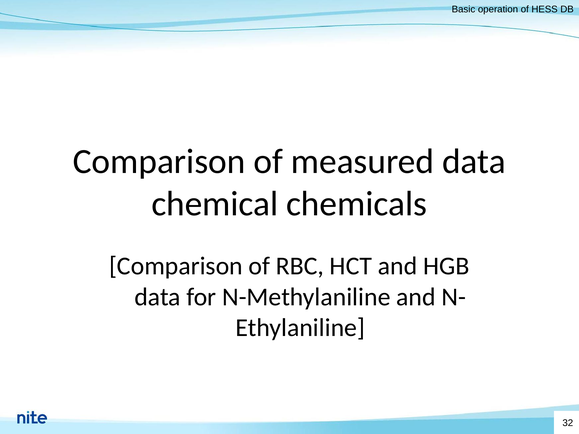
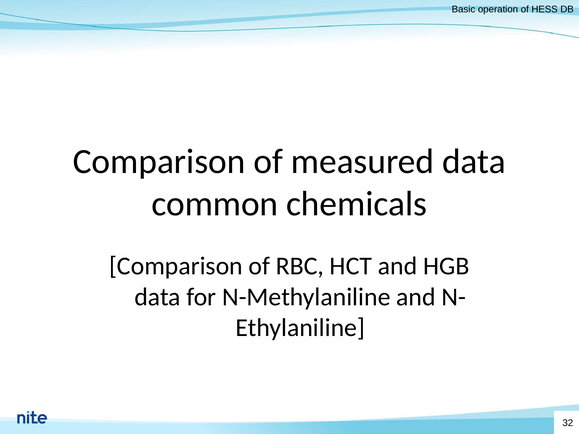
chemical: chemical -> common (215, 204)
